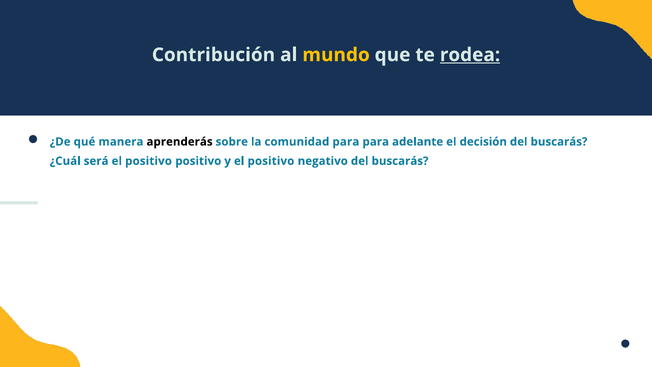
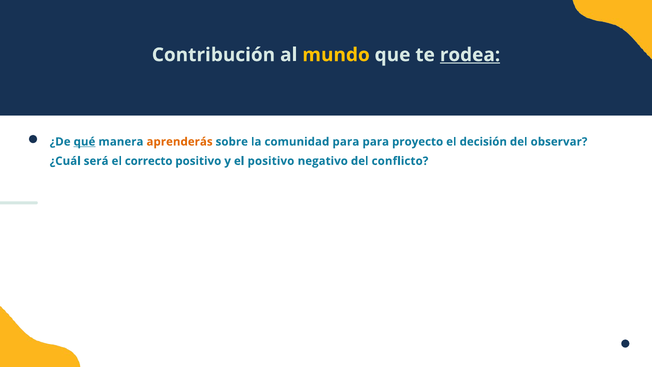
qué underline: none -> present (84, 142)
aprenderás colour: black -> orange (180, 142)
adelante: adelante -> proyecto (418, 142)
buscarás: buscarás -> observar (559, 142)
será el positivo: positivo -> correcto (149, 161)
negativo del buscarás: buscarás -> conflicto (400, 161)
